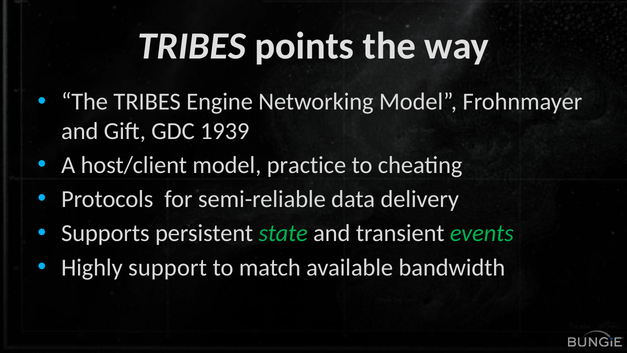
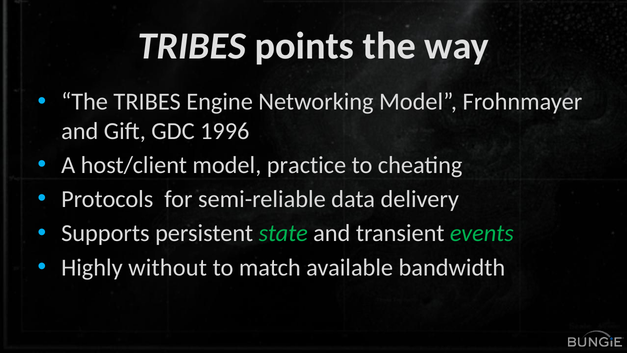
1939: 1939 -> 1996 (225, 131)
support: support -> without (168, 267)
